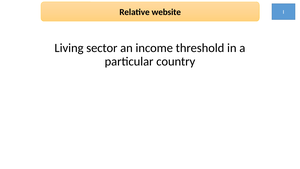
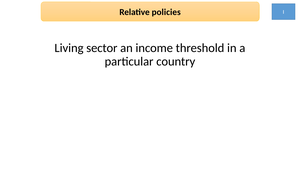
website: website -> policies (166, 12)
